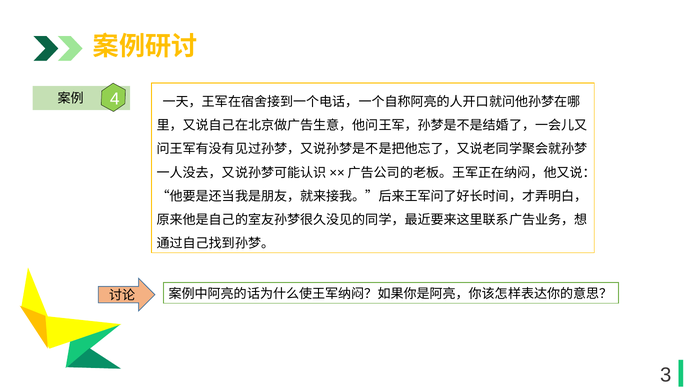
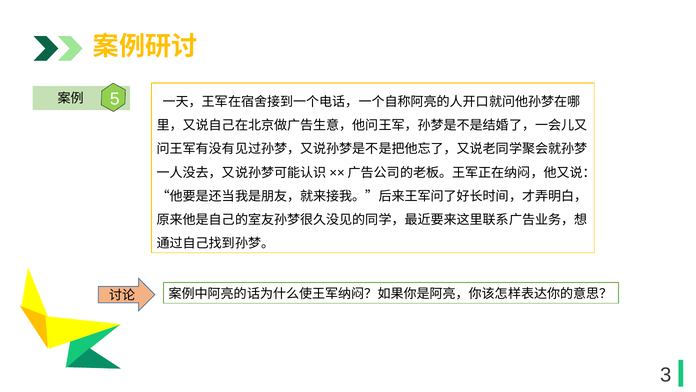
4: 4 -> 5 (115, 99)
